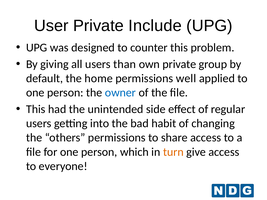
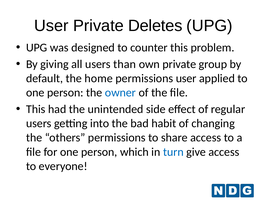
Include: Include -> Deletes (155, 26)
permissions well: well -> user (186, 79)
turn colour: orange -> blue (173, 152)
